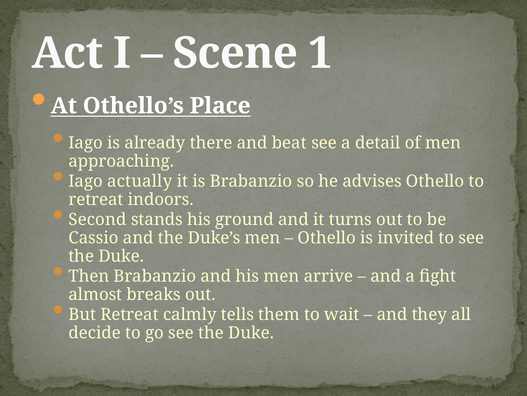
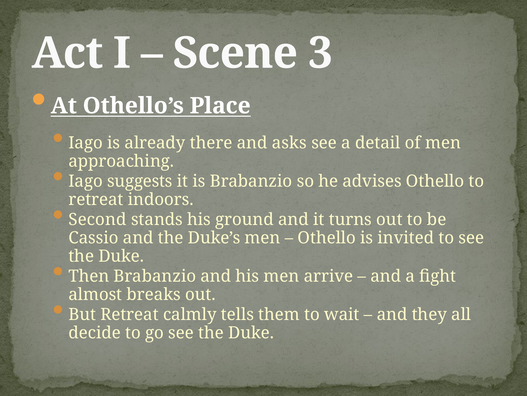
1: 1 -> 3 (320, 53)
beat: beat -> asks (289, 143)
actually: actually -> suggests (140, 181)
